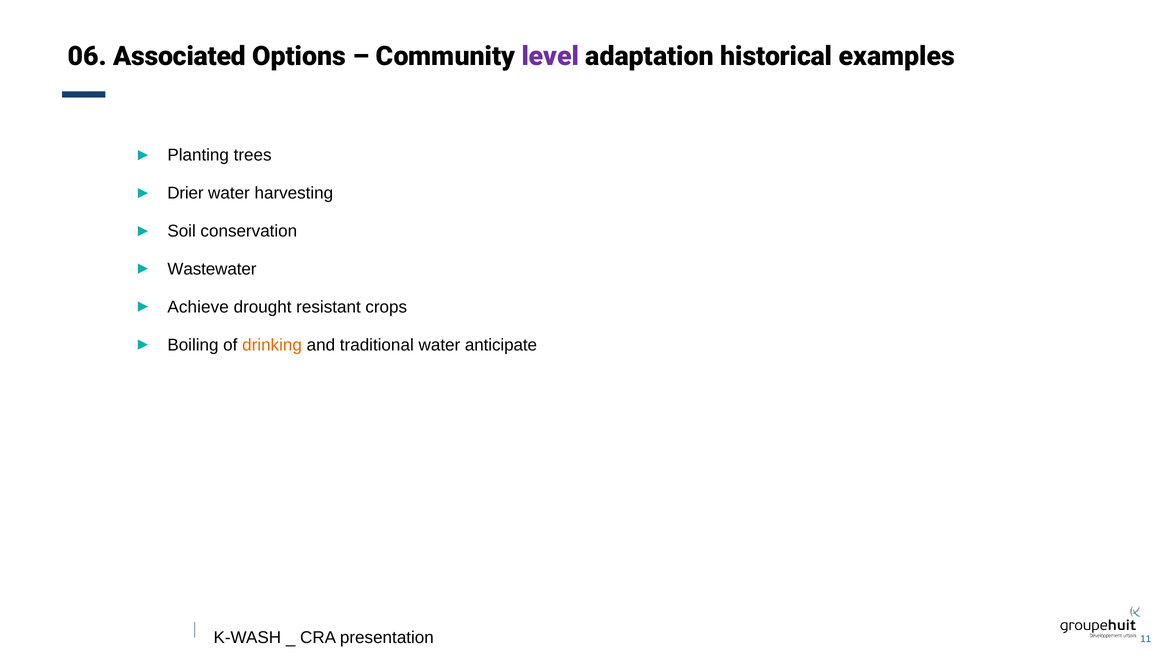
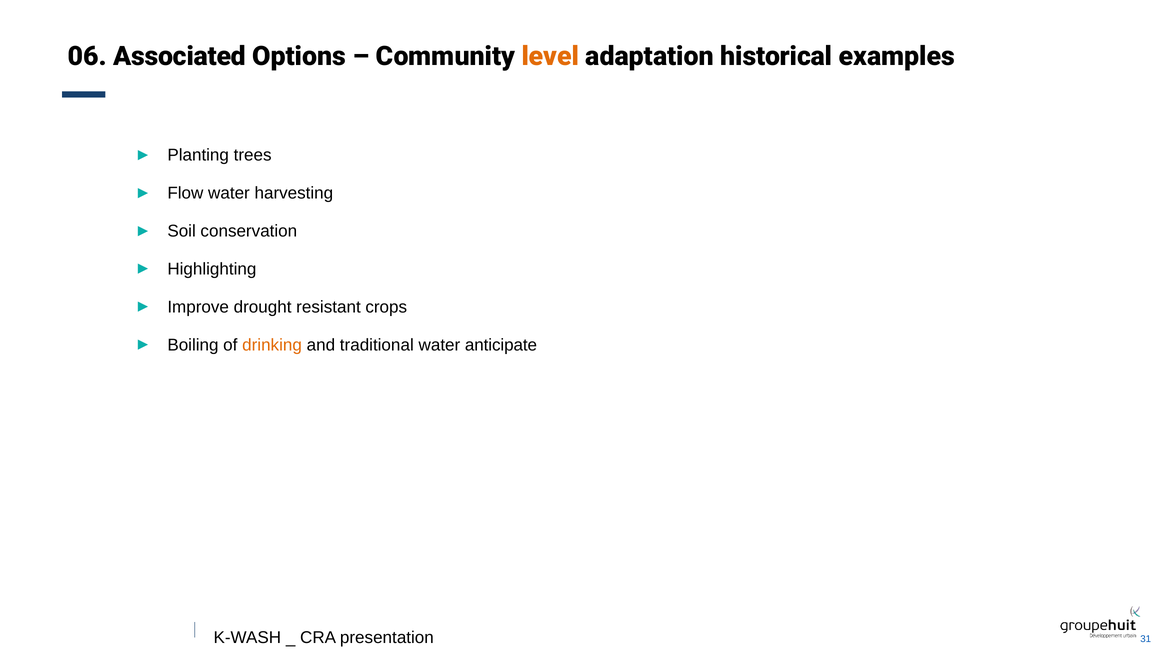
level colour: purple -> orange (550, 56)
Drier: Drier -> Flow (185, 193)
Wastewater: Wastewater -> Highlighting (212, 269)
Achieve: Achieve -> Improve (198, 307)
11: 11 -> 31 (1146, 639)
